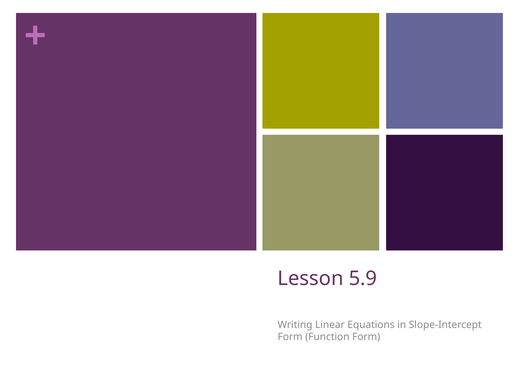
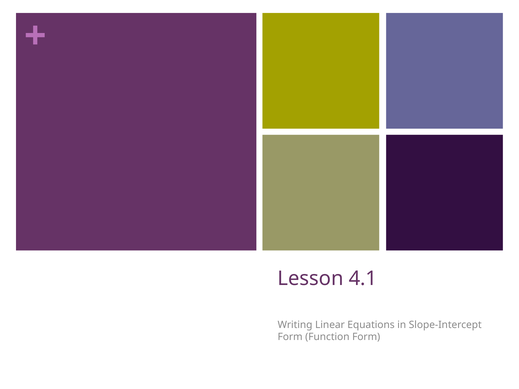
5.9: 5.9 -> 4.1 (363, 279)
